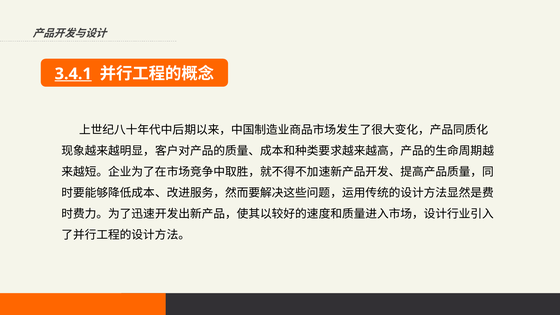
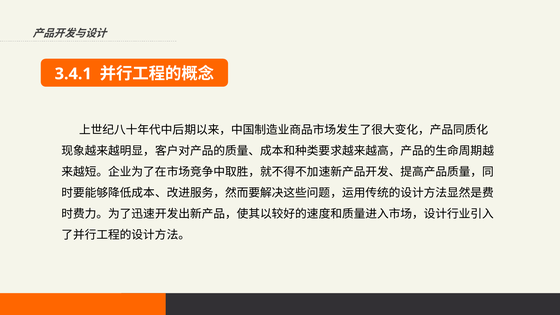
3.4.1 underline: present -> none (73, 74)
